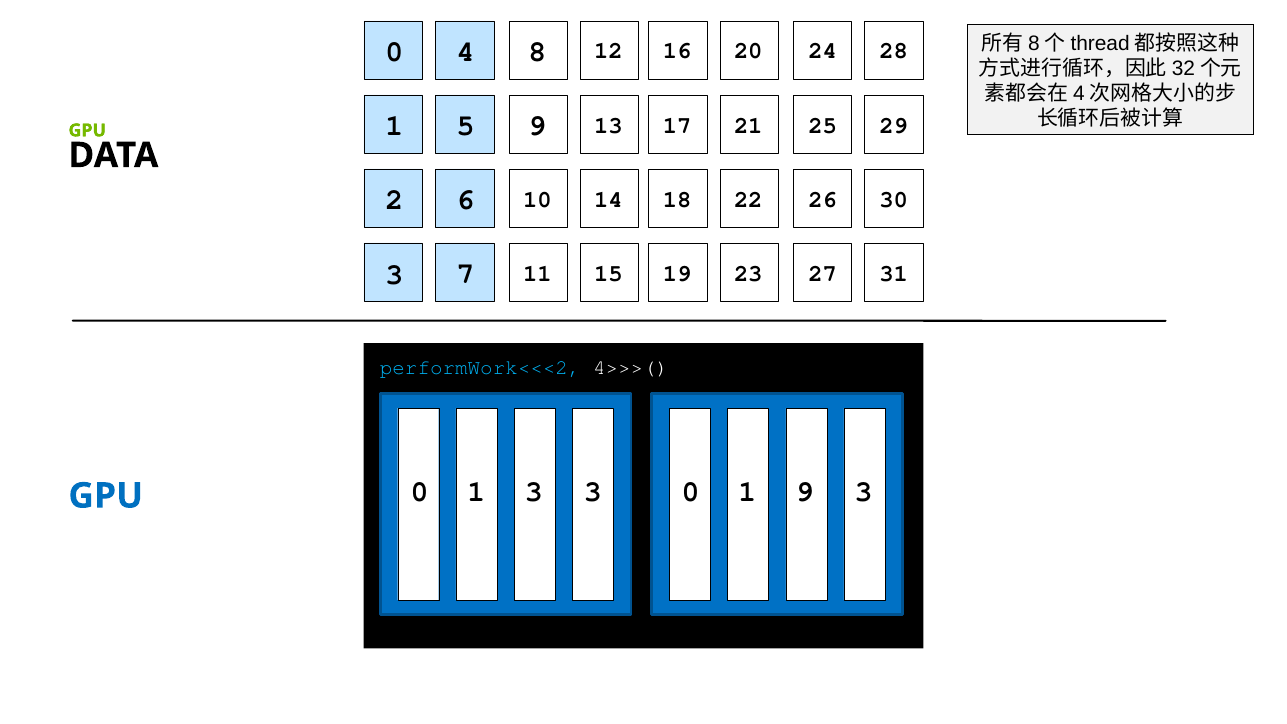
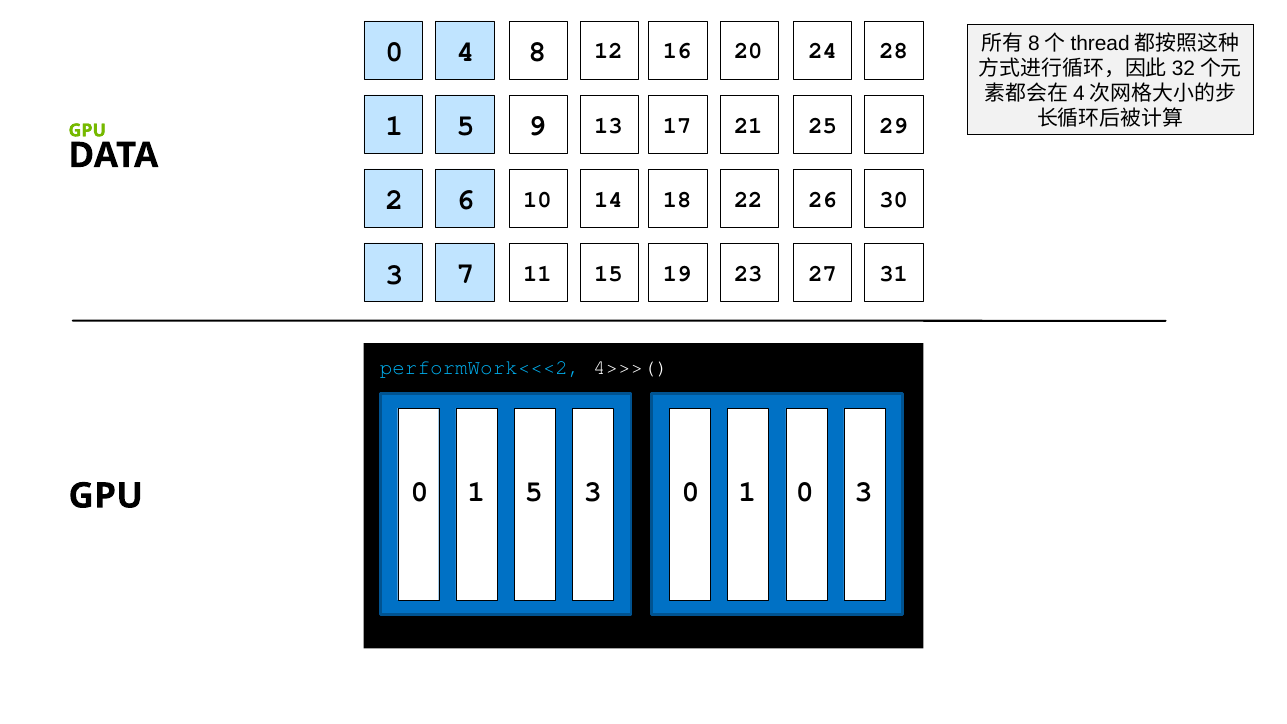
1 3: 3 -> 5 (534, 492)
1 9: 9 -> 0 (805, 491)
GPU colour: blue -> black (106, 496)
